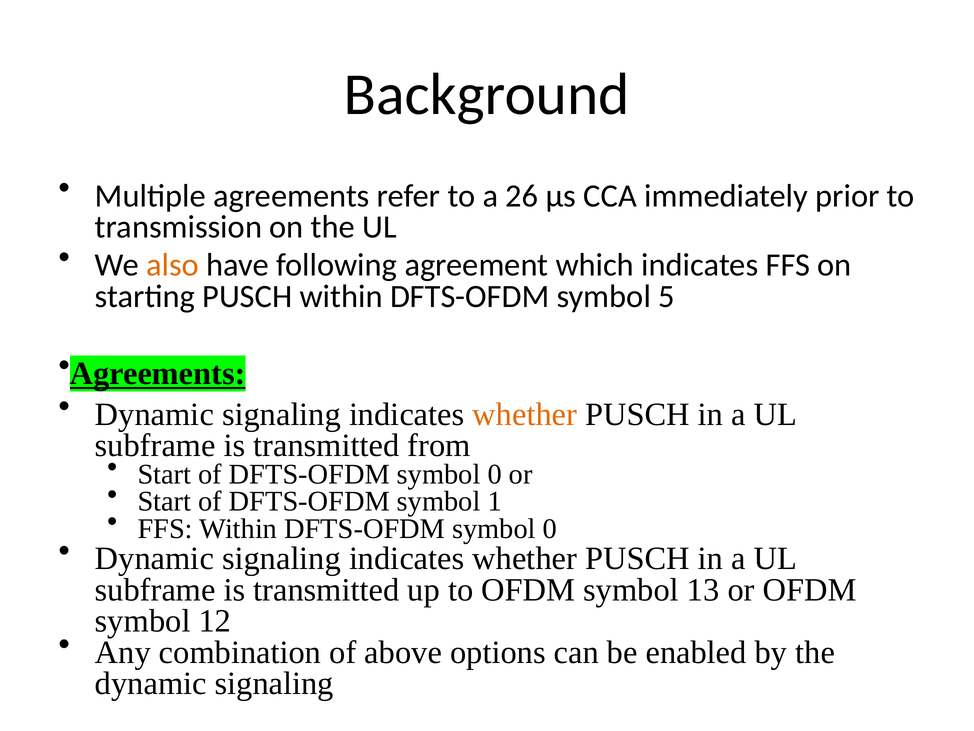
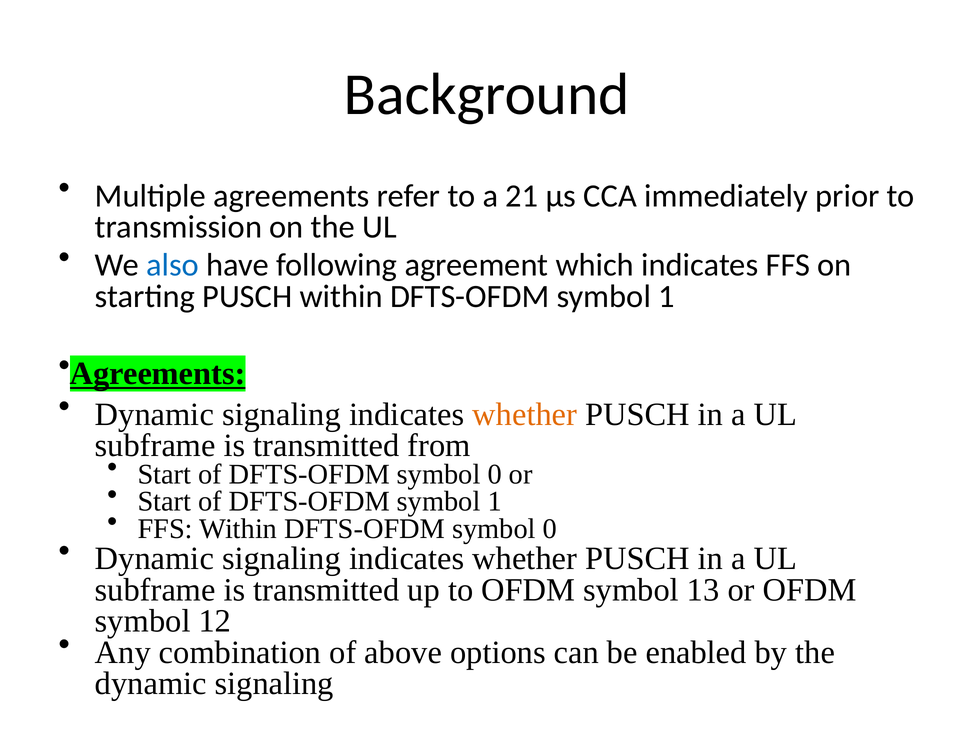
26: 26 -> 21 (522, 196)
also colour: orange -> blue (173, 265)
within DFTS-OFDM symbol 5: 5 -> 1 (666, 296)
